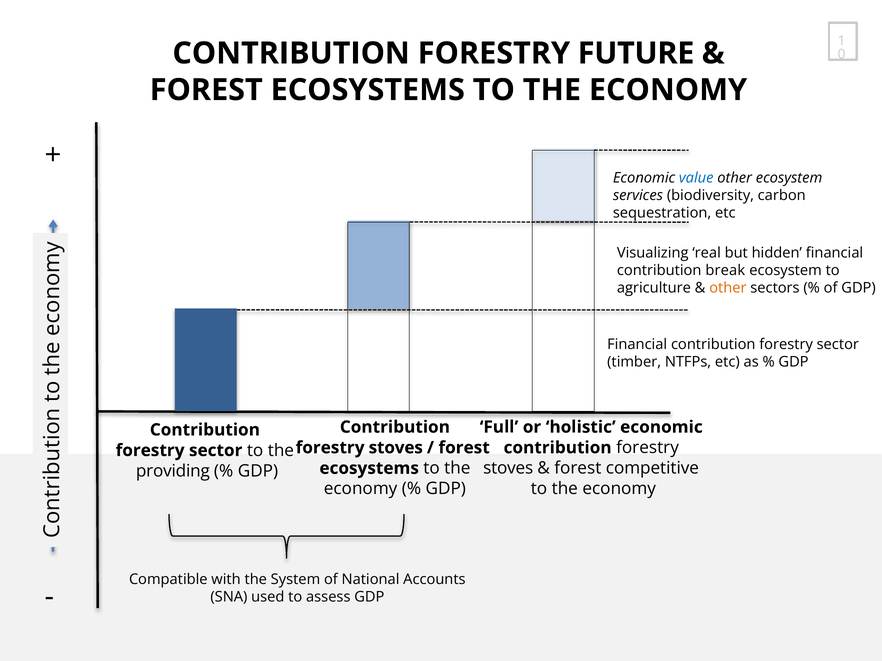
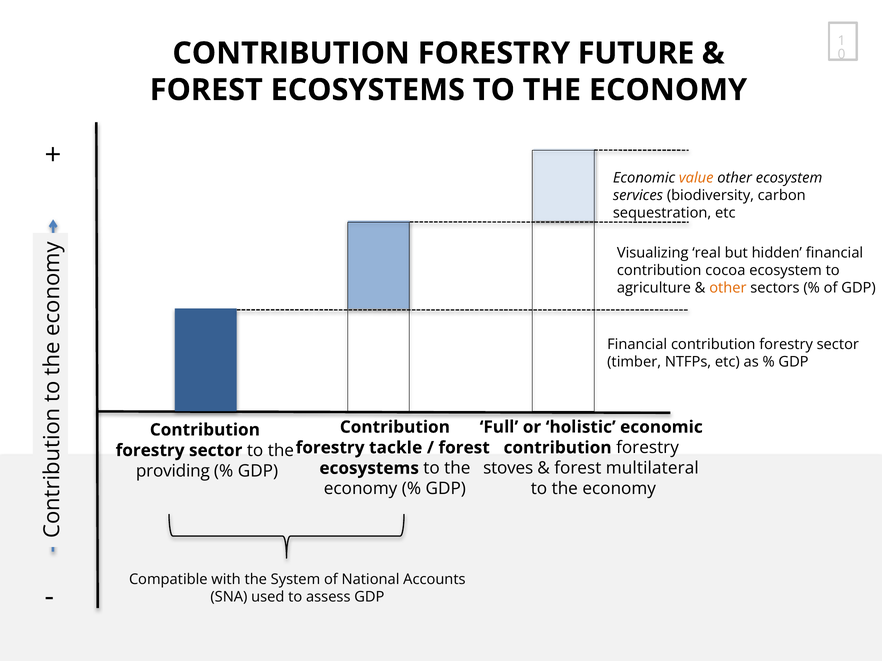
value colour: blue -> orange (696, 178)
break: break -> cocoa (725, 271)
stoves: stoves -> tackle (396, 448)
competitive: competitive -> multilateral (652, 469)
